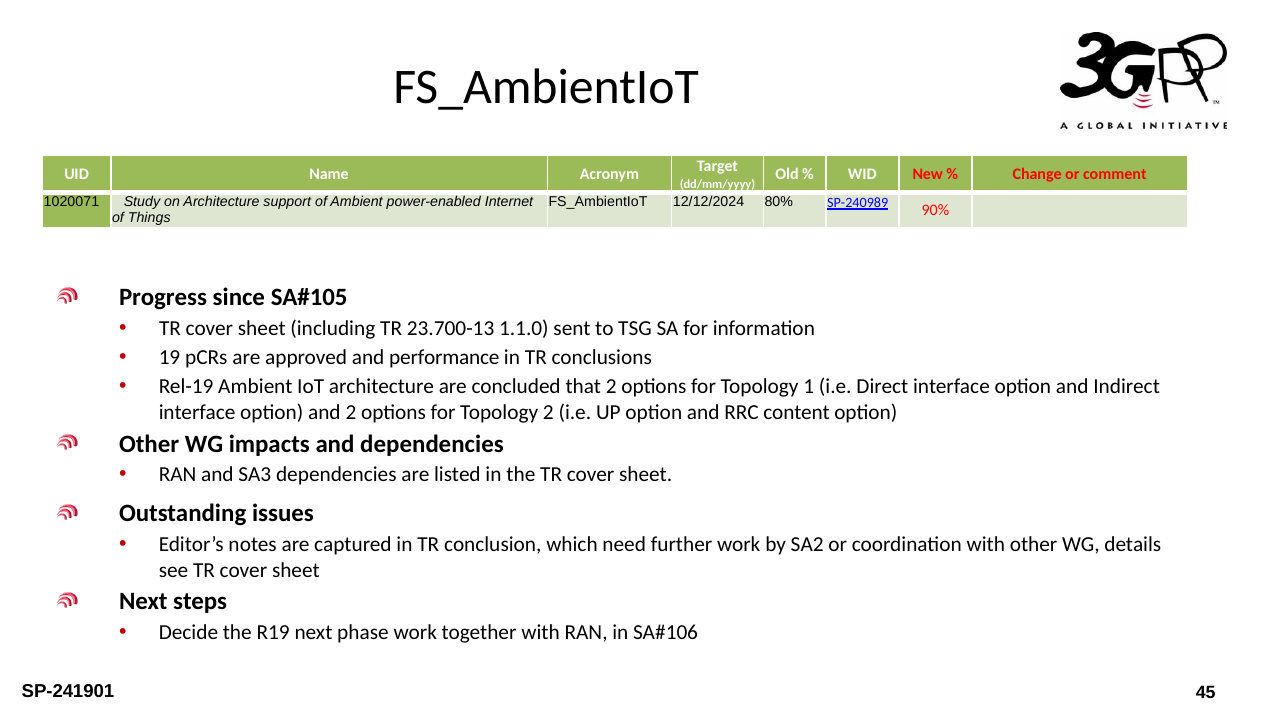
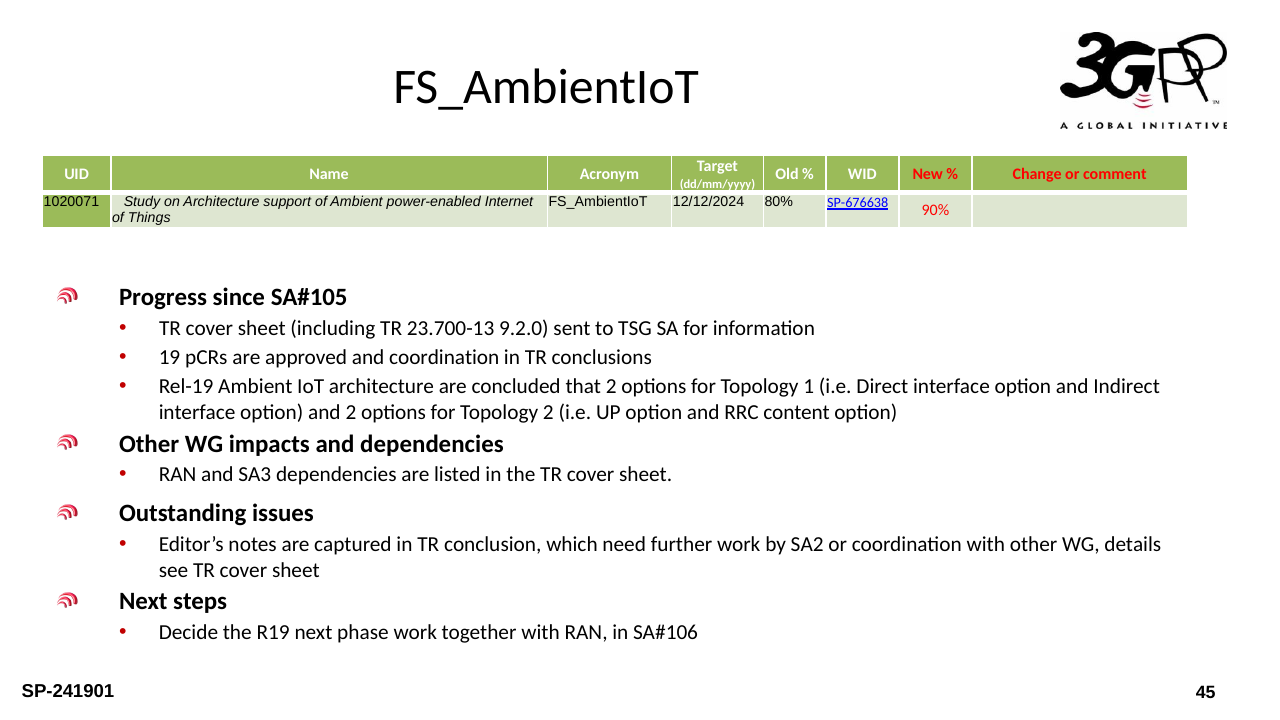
SP-240989: SP-240989 -> SP-676638 (858, 203)
1.1.0: 1.1.0 -> 9.2.0 (524, 328)
and performance: performance -> coordination (444, 357)
